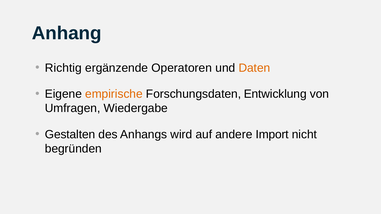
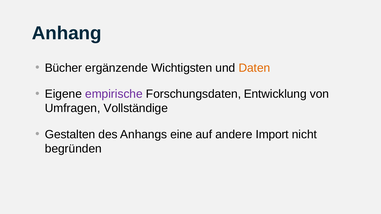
Richtig: Richtig -> Bücher (63, 68)
Operatoren: Operatoren -> Wichtigsten (182, 68)
empirische colour: orange -> purple (114, 94)
Wiedergabe: Wiedergabe -> Vollständige (136, 108)
wird: wird -> eine (181, 135)
